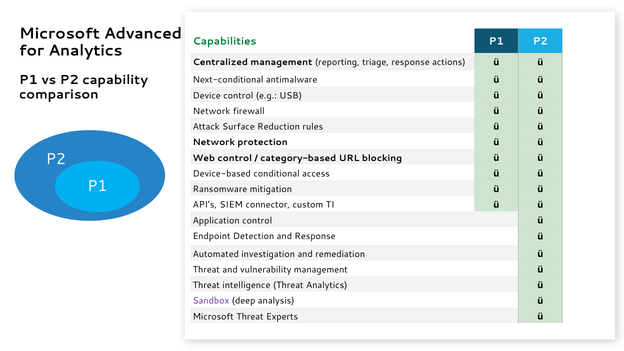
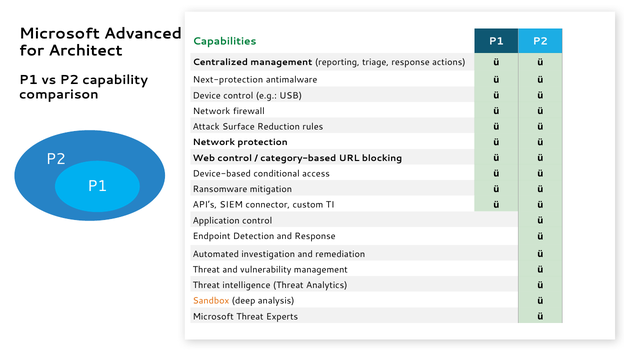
for Analytics: Analytics -> Architect (86, 51)
Next-conditional: Next-conditional -> Next-protection (228, 80)
Sandbox colour: purple -> orange (211, 301)
